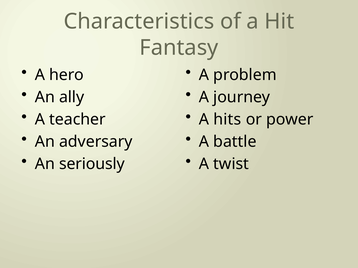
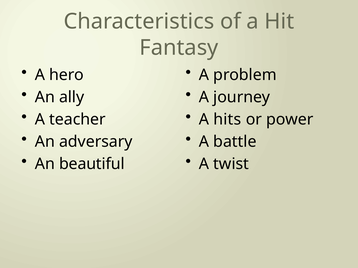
seriously: seriously -> beautiful (92, 164)
